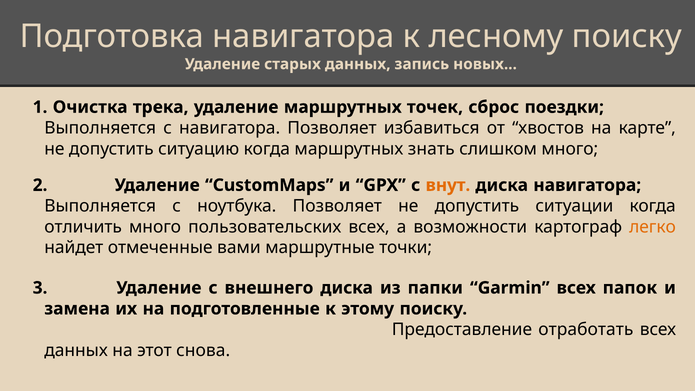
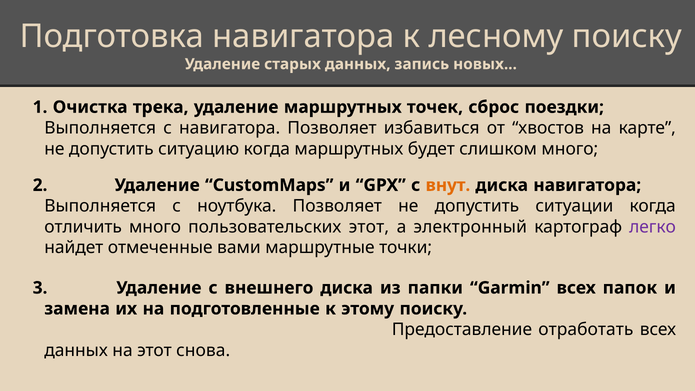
знать: знать -> будет (431, 149)
пользовательских всех: всех -> этот (369, 227)
возможности: возможности -> электронный (470, 227)
легко colour: orange -> purple (653, 227)
